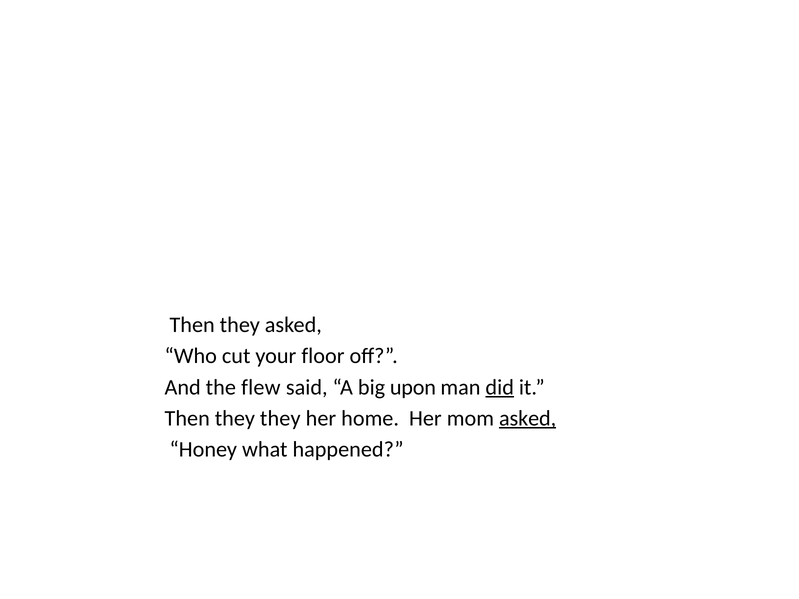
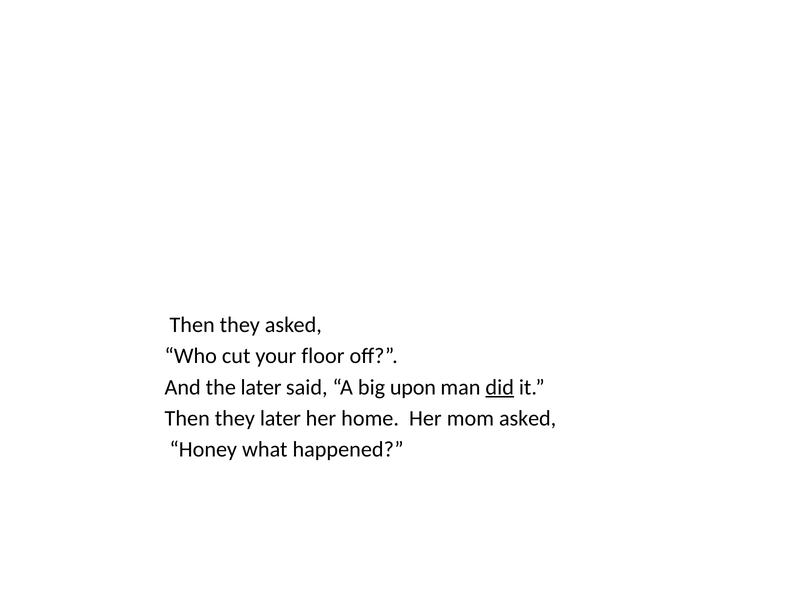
the flew: flew -> later (261, 387)
they they: they -> later (280, 419)
asked underline: present -> none (528, 419)
